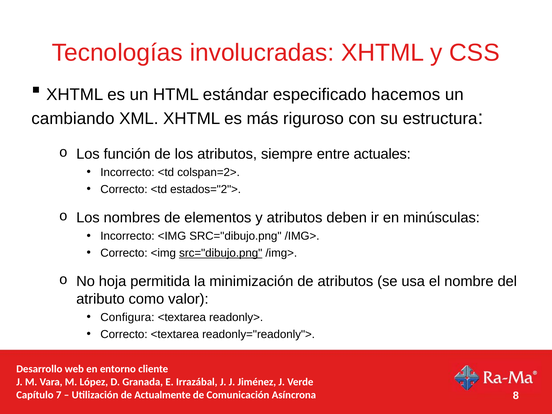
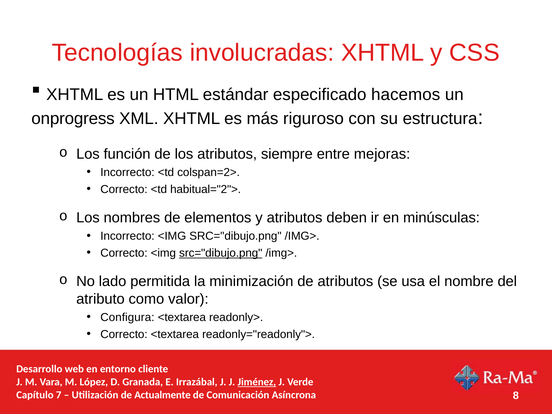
cambiando: cambiando -> onprogress (73, 119)
actuales: actuales -> mejoras (382, 154)
estados="2">: estados="2"> -> habitual="2"> (206, 189)
hoja: hoja -> lado (113, 281)
Jiménez underline: none -> present (257, 382)
